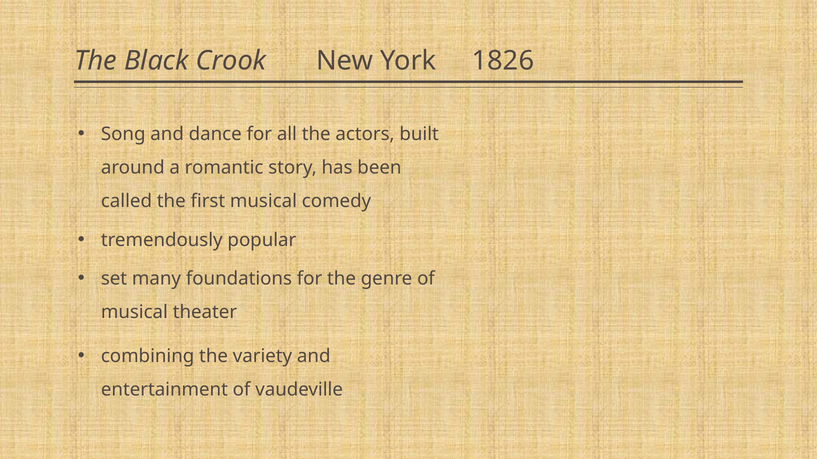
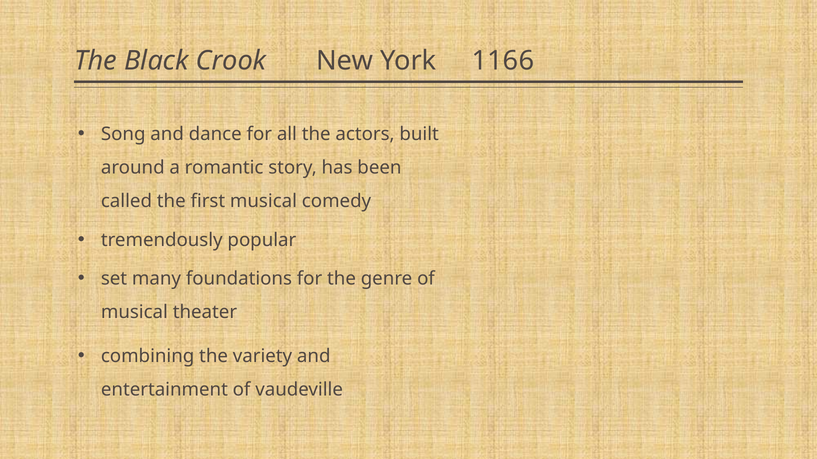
1826: 1826 -> 1166 (503, 61)
